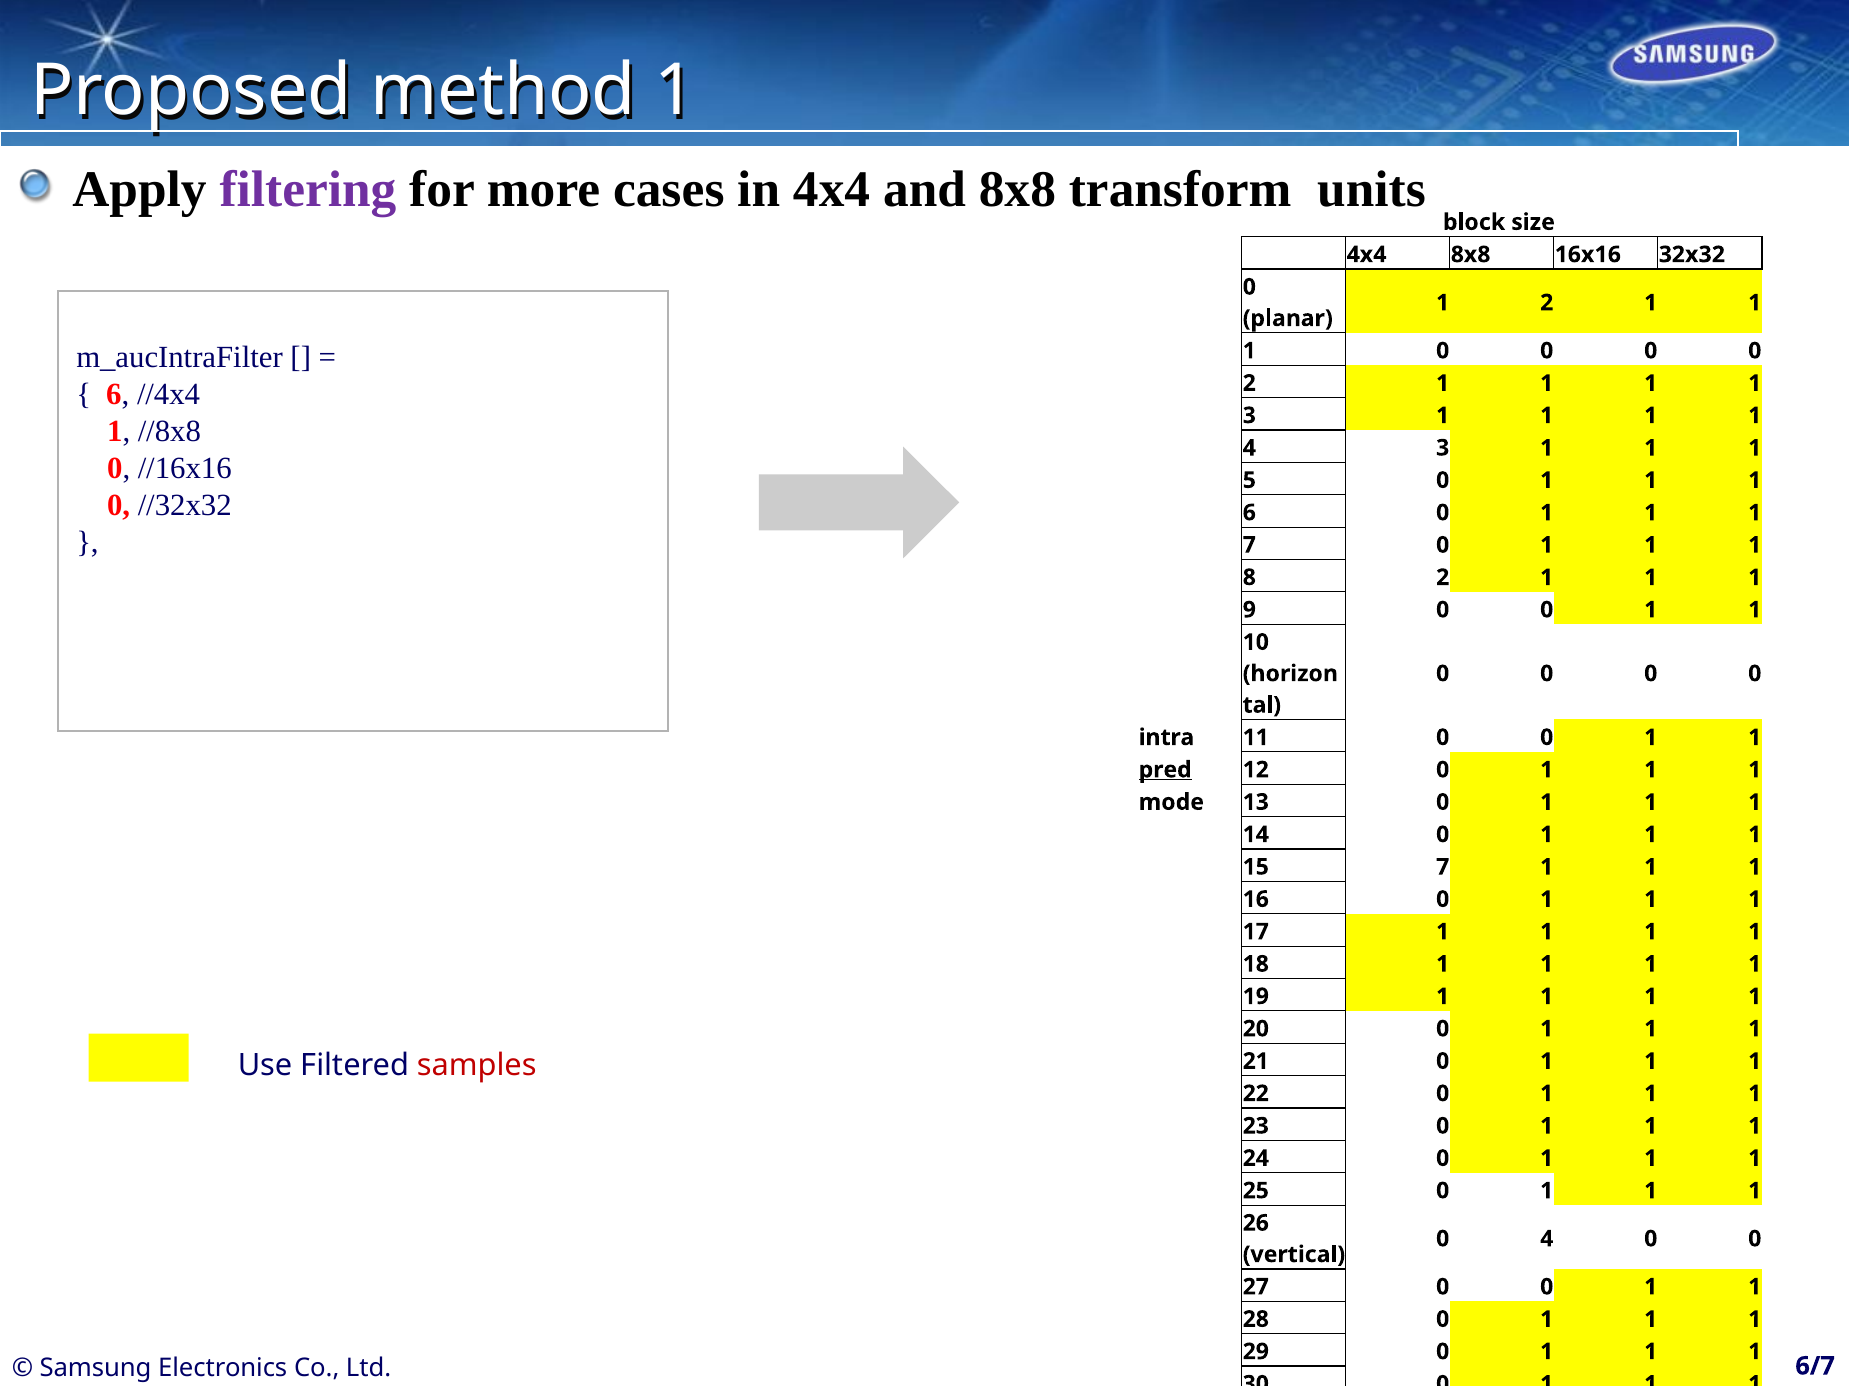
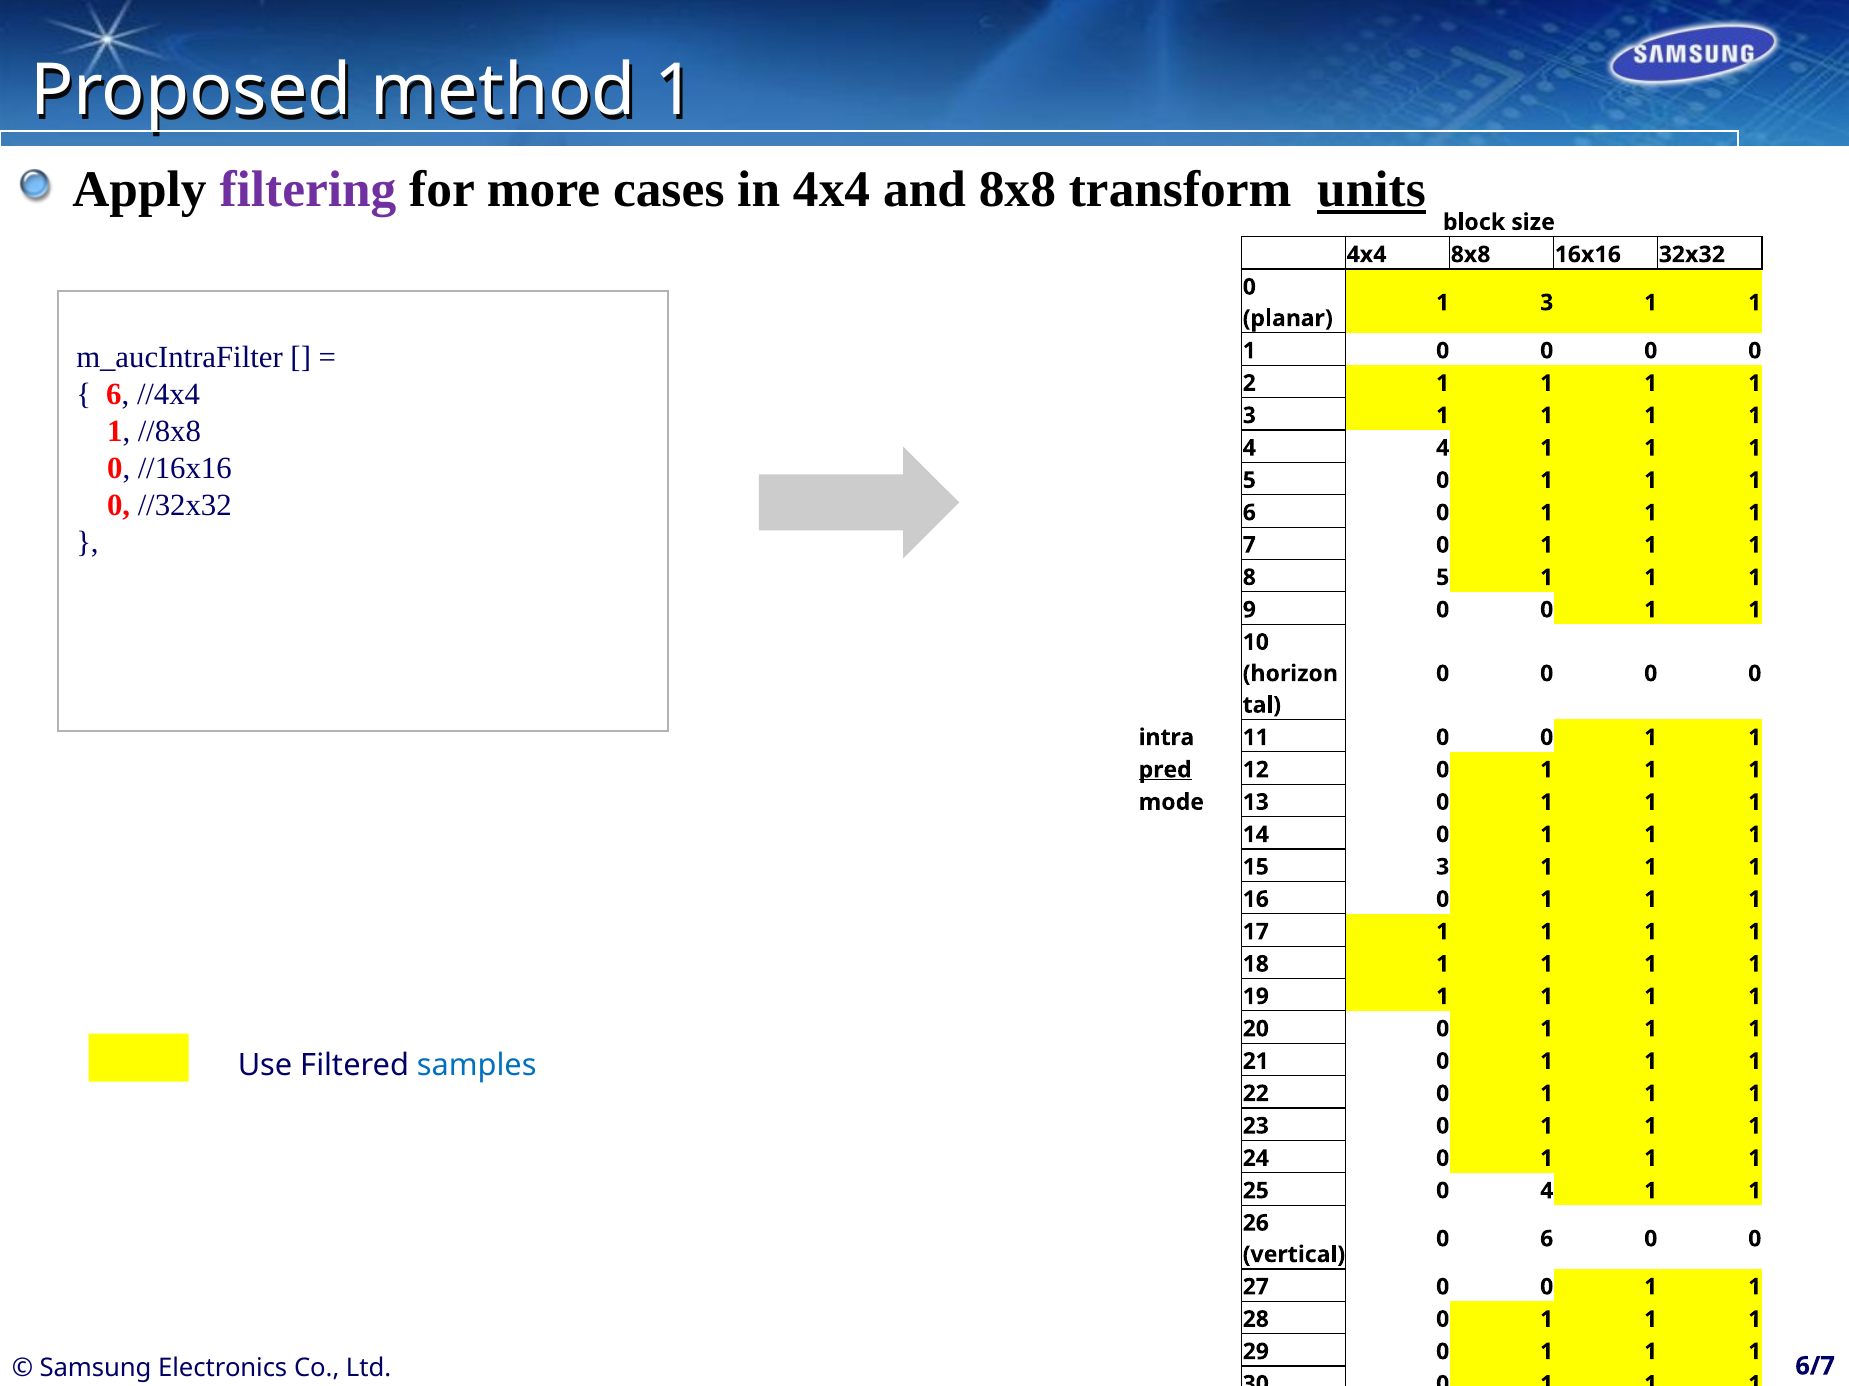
units underline: none -> present (1371, 190)
2: 2 -> 3 (1547, 303)
4 3: 3 -> 4 (1443, 448)
8 2: 2 -> 5 (1443, 578)
15 7: 7 -> 3 (1443, 867)
samples colour: red -> blue (477, 1066)
25 0 1: 1 -> 4 (1547, 1191)
0 4: 4 -> 6 (1547, 1239)
